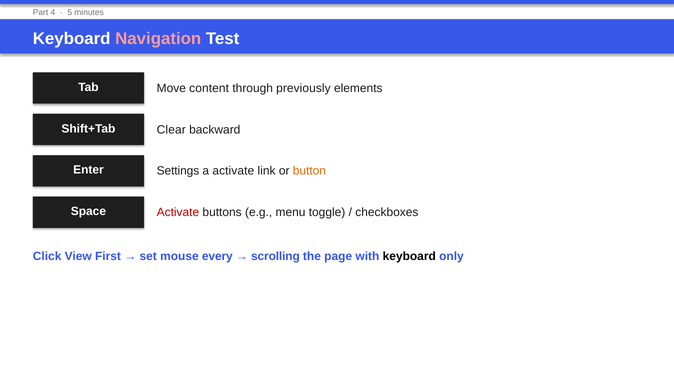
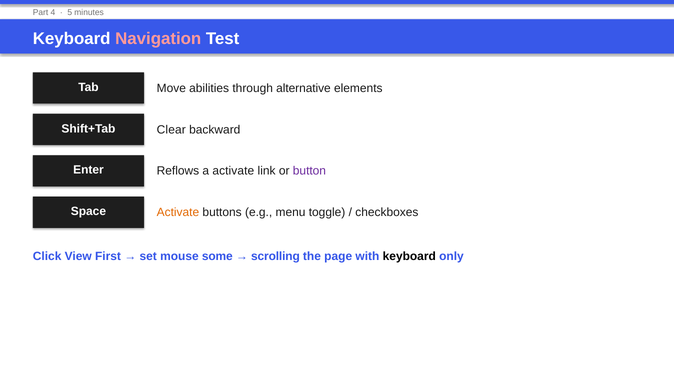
content: content -> abilities (209, 88)
previously: previously -> alternative (303, 88)
Settings: Settings -> Reflows (178, 171)
button colour: orange -> purple (309, 171)
Activate colour: red -> orange (178, 213)
every: every -> some (217, 257)
